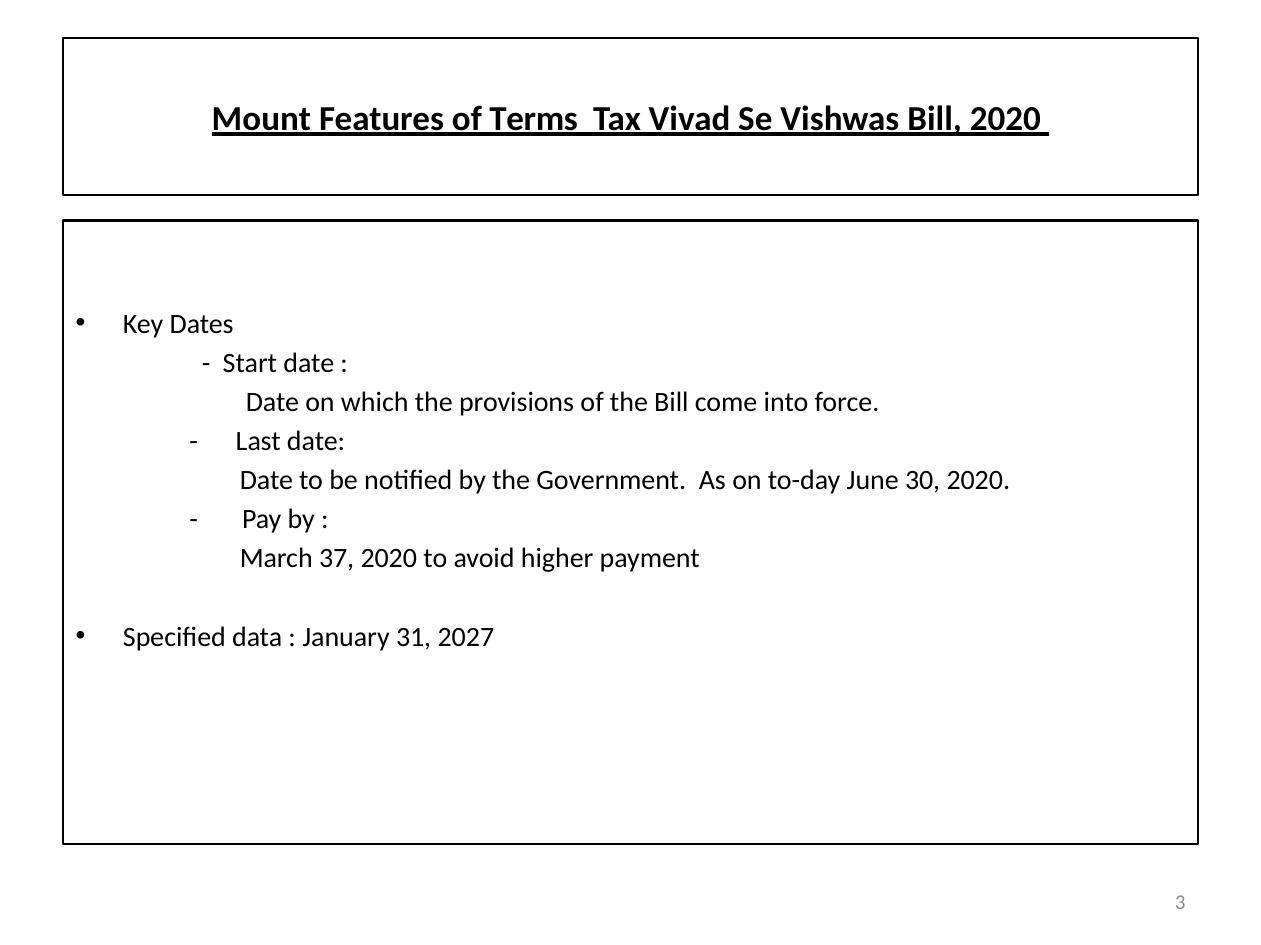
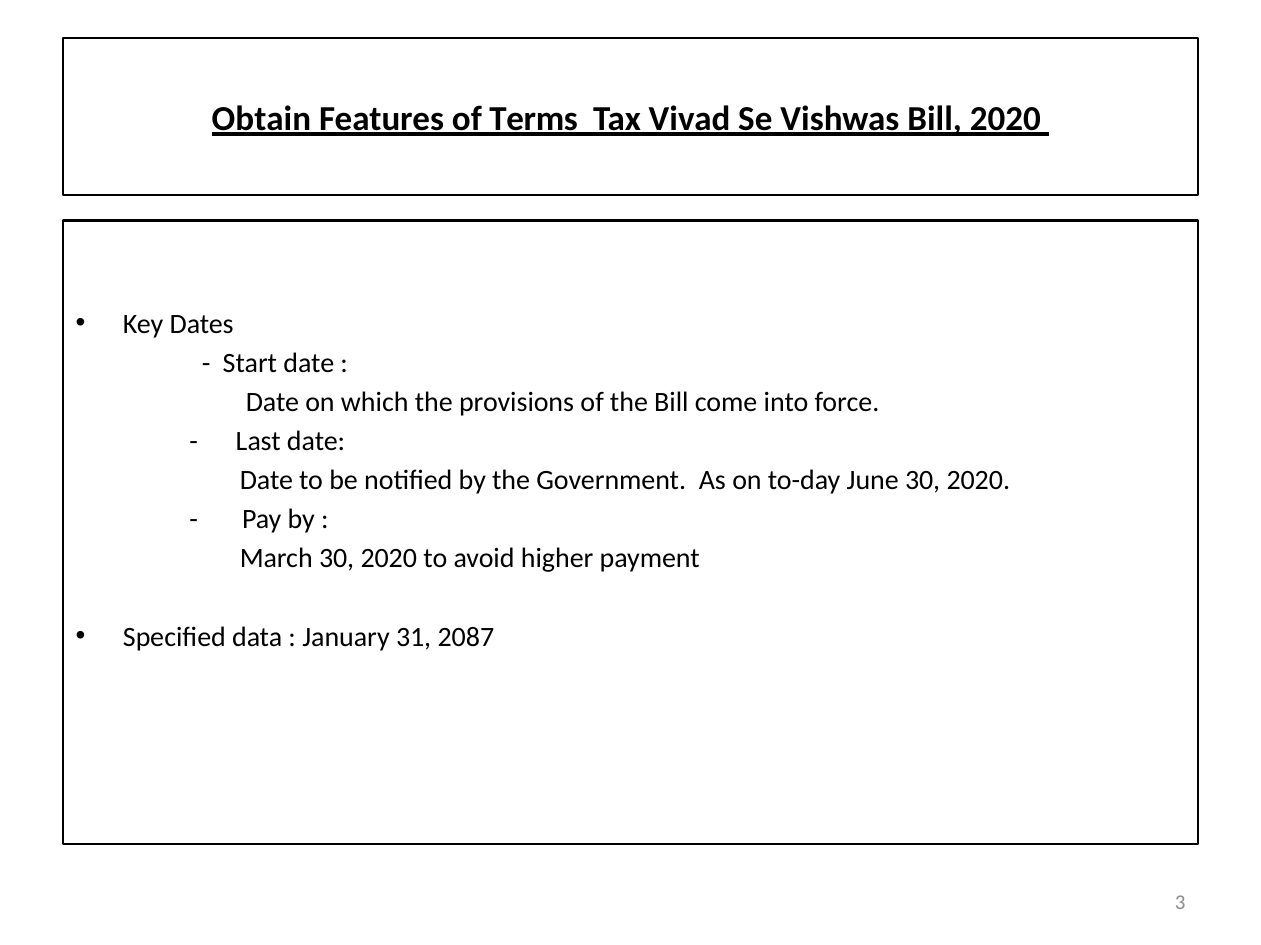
Mount: Mount -> Obtain (261, 119)
March 37: 37 -> 30 (337, 559)
2027: 2027 -> 2087 (466, 637)
